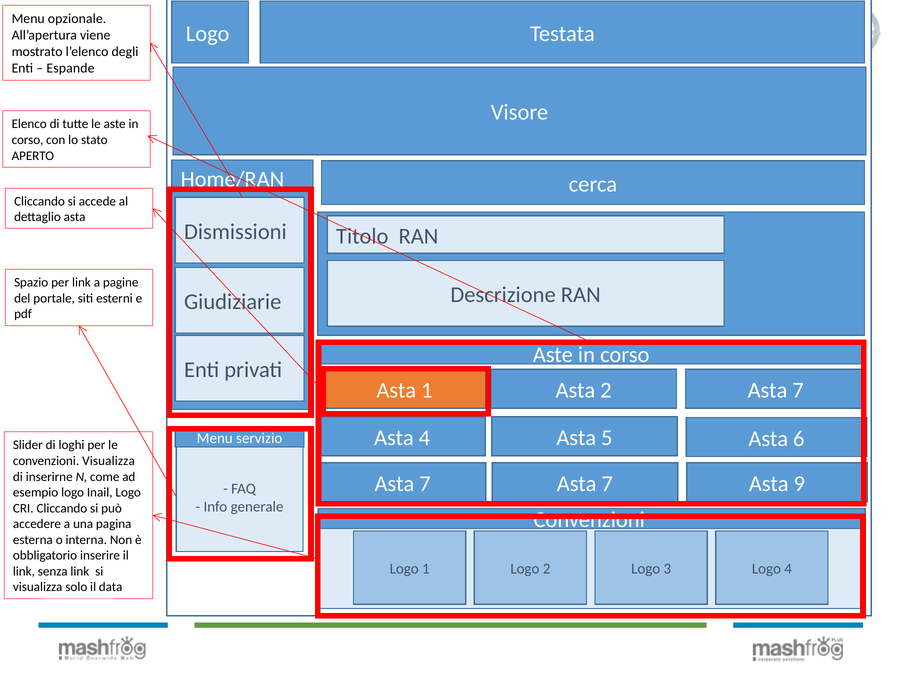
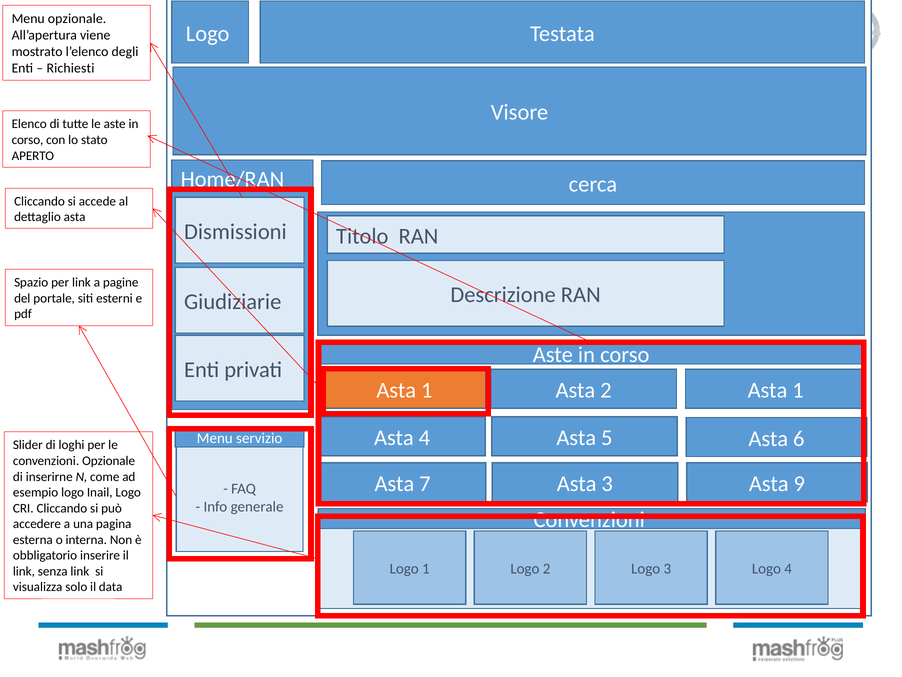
Espande: Espande -> Richiesti (71, 68)
2 Asta 7: 7 -> 1 (798, 390)
convenzioni Visualizza: Visualizza -> Opzionale (109, 461)
7 Asta 7: 7 -> 3 (607, 484)
